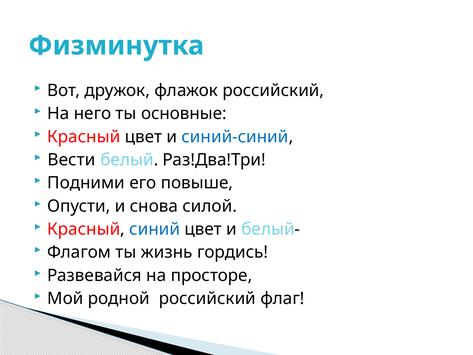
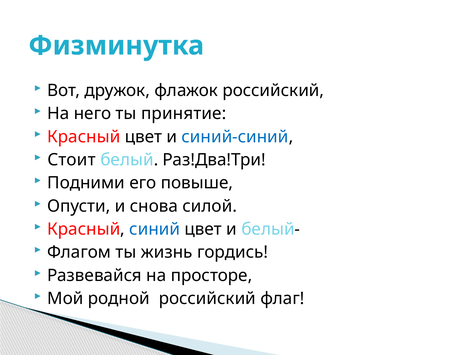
основные: основные -> принятие (184, 114)
Вести: Вести -> Стоит (71, 160)
